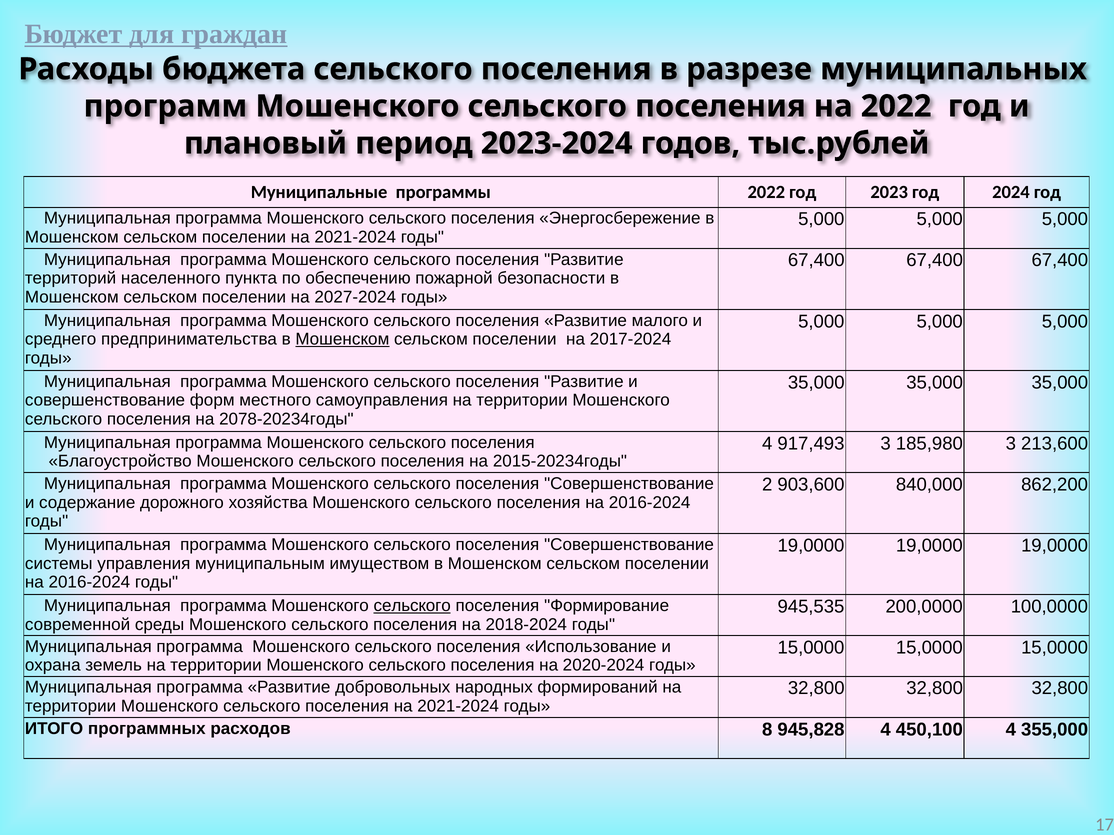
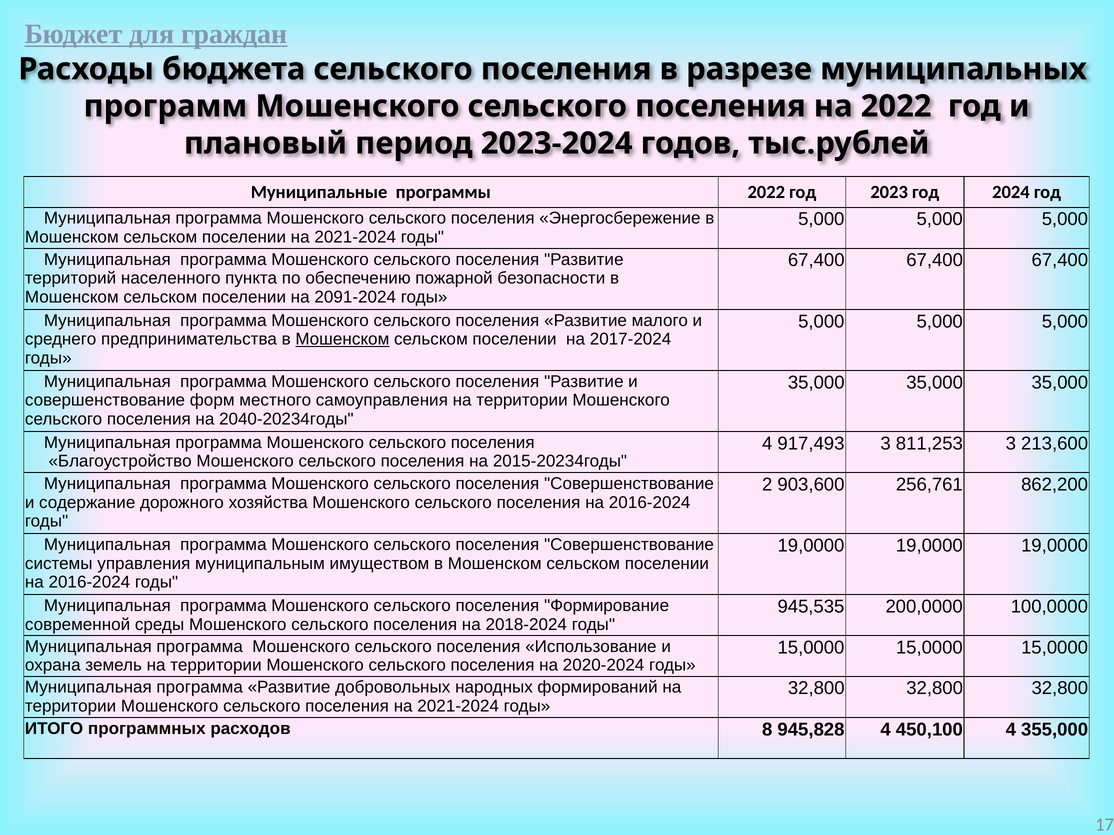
2027-2024: 2027-2024 -> 2091-2024 (355, 297)
2078-20234годы: 2078-20234годы -> 2040-20234годы (286, 420)
185,980: 185,980 -> 811,253 (929, 444)
840,000: 840,000 -> 256,761 (929, 485)
сельского underline: present -> none (412, 606)
